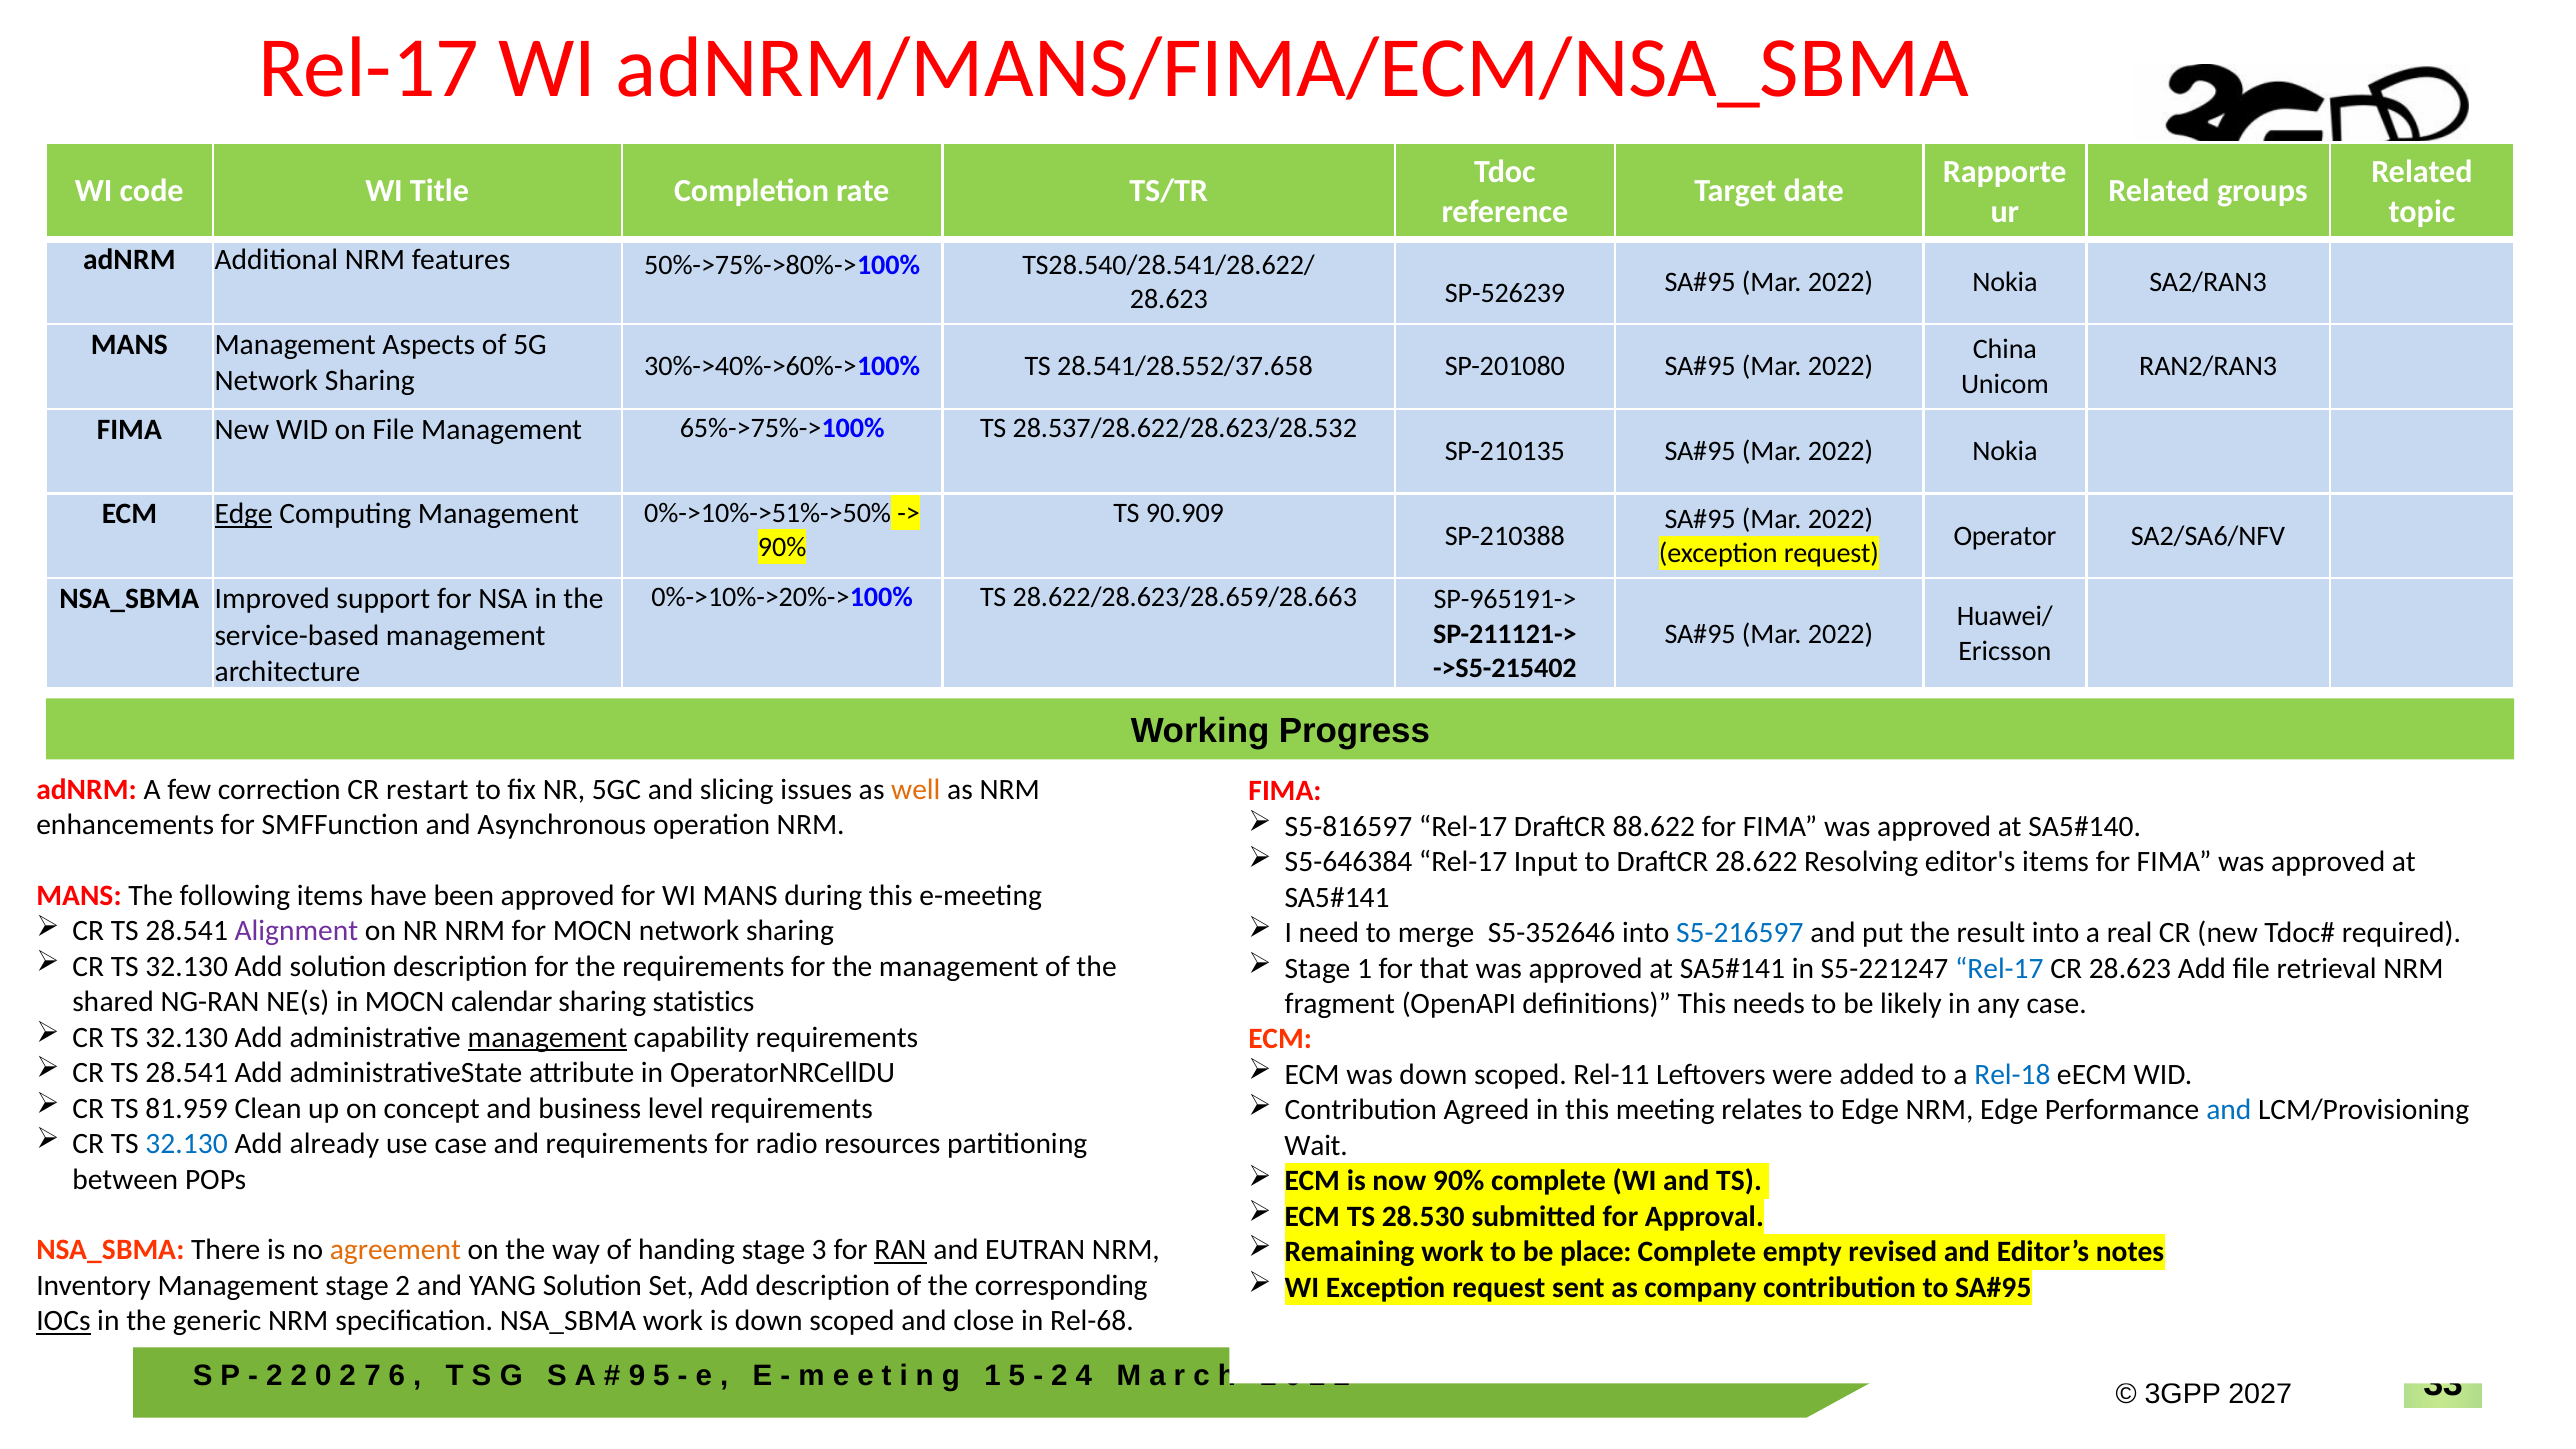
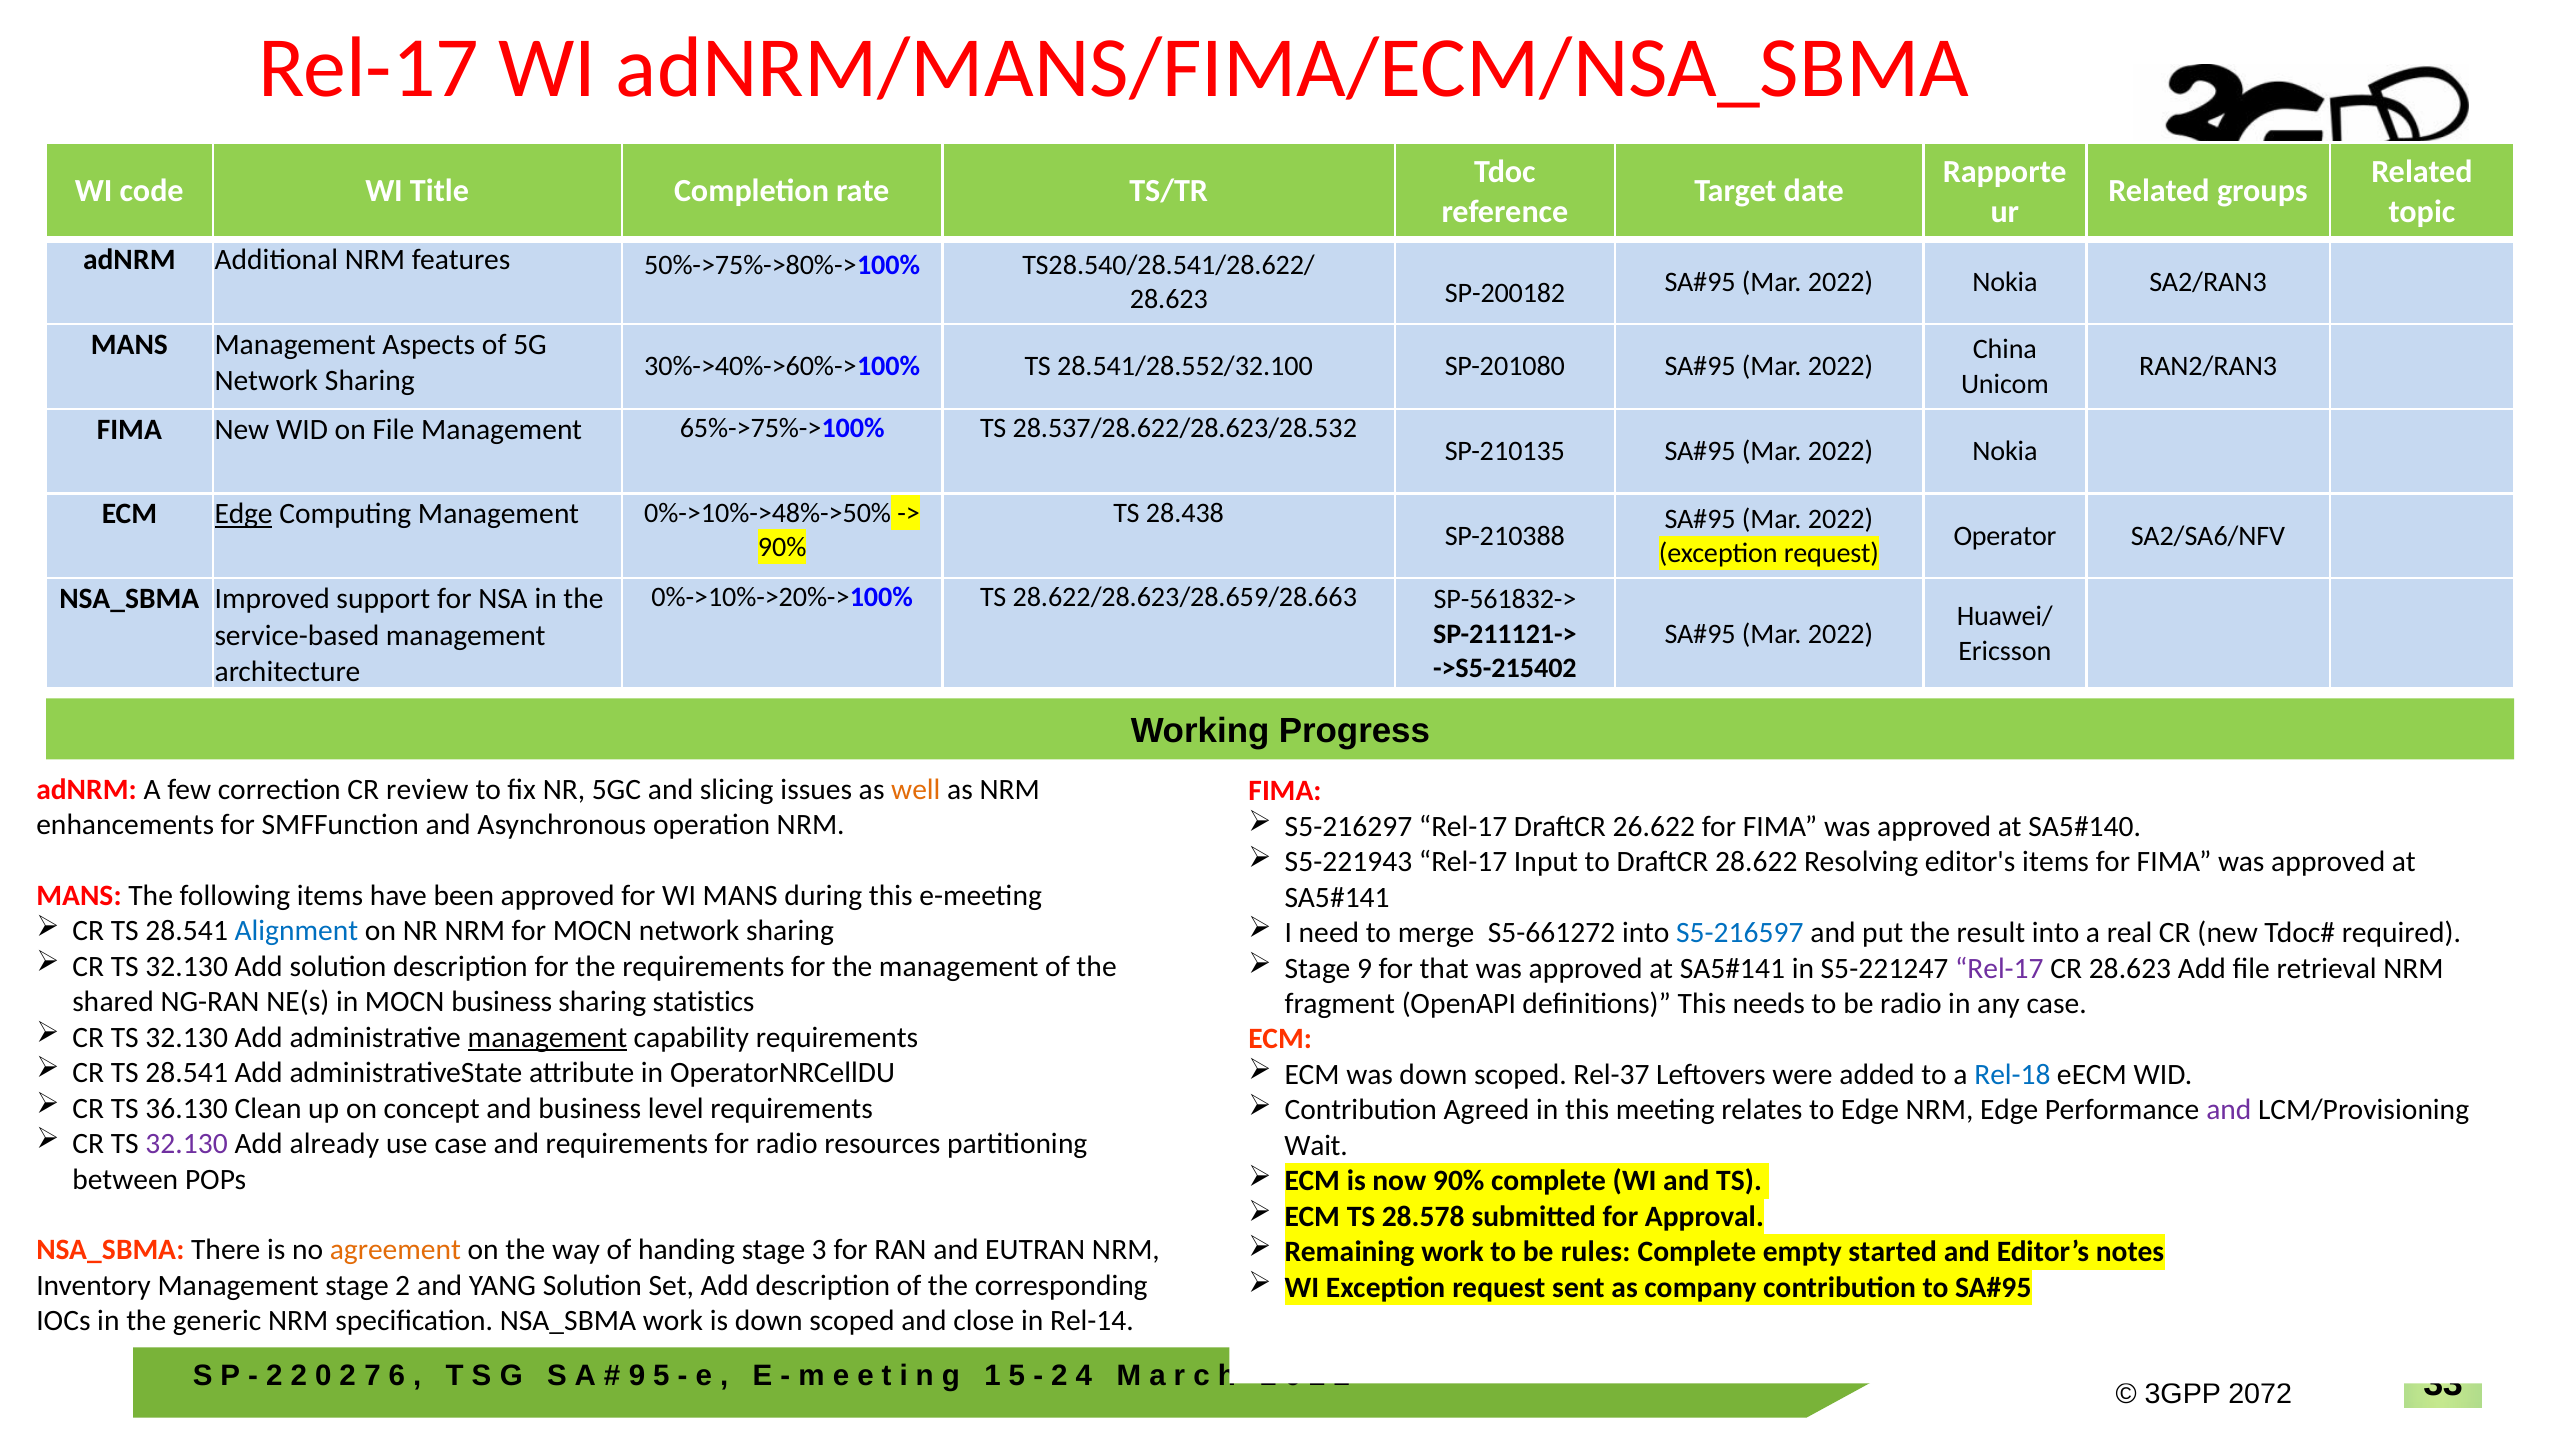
SP-526239: SP-526239 -> SP-200182 (1505, 293)
28.541/28.552/37.658: 28.541/28.552/37.658 -> 28.541/28.552/32.100 (1185, 367)
90.909: 90.909 -> 28.438 (1185, 513)
0%->10%->51%->50%: 0%->10%->51%->50% -> 0%->10%->48%->50% (768, 513)
SP-965191->: SP-965191-> -> SP-561832-> (1505, 600)
restart: restart -> review (427, 789)
S5-816597: S5-816597 -> S5-216297 (1348, 827)
88.622: 88.622 -> 26.622 (1654, 827)
S5-646384: S5-646384 -> S5-221943 (1348, 862)
Alignment colour: purple -> blue (296, 931)
S5-352646: S5-352646 -> S5-661272 (1552, 933)
Stage 1: 1 -> 9 (1365, 968)
Rel-17 colour: blue -> purple (1999, 968)
MOCN calendar: calendar -> business (502, 1002)
be likely: likely -> radio (1911, 1004)
Rel-11: Rel-11 -> Rel-37 (1611, 1075)
81.959: 81.959 -> 36.130 (187, 1108)
and colour: blue -> purple (2229, 1110)
32.130 colour: blue -> purple (187, 1144)
28.530: 28.530 -> 28.578 (1423, 1216)
place: place -> rules (1596, 1252)
revised: revised -> started (1893, 1252)
RAN underline: present -> none (900, 1250)
IOCs underline: present -> none (63, 1321)
Rel-68: Rel-68 -> Rel-14 (1092, 1321)
2027: 2027 -> 2072 (2260, 1394)
